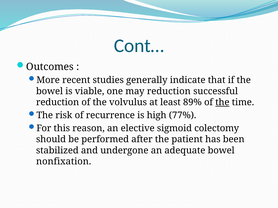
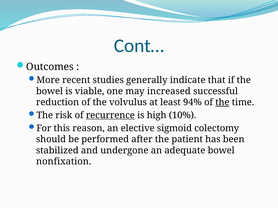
may reduction: reduction -> increased (169, 91)
89%: 89% -> 94% (192, 103)
recurrence underline: none -> present (110, 116)
77%: 77% -> 10% (183, 116)
